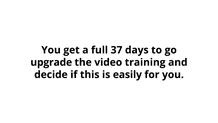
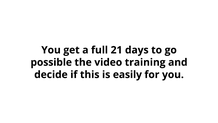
37: 37 -> 21 (117, 50)
upgrade: upgrade -> possible (51, 62)
